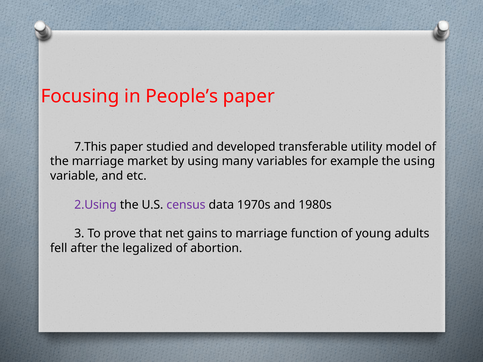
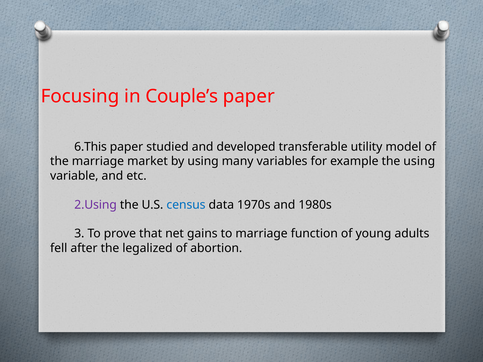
People’s: People’s -> Couple’s (182, 96)
7.This: 7.This -> 6.This (91, 147)
census colour: purple -> blue (186, 205)
